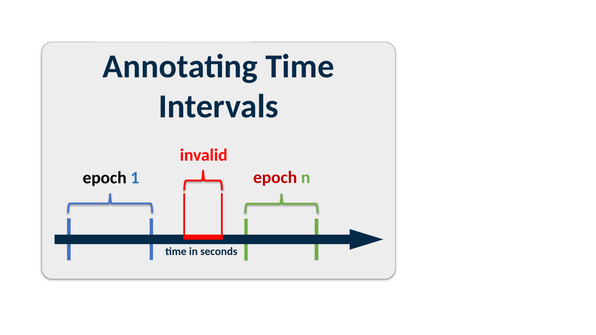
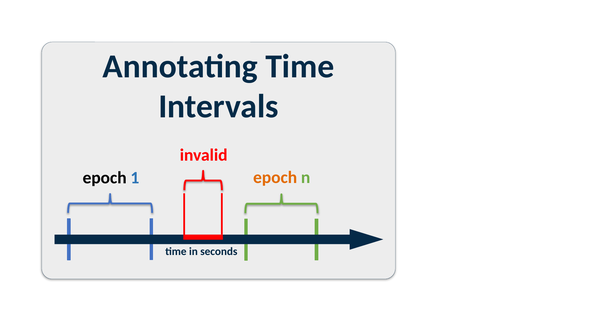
epoch colour: red -> orange (275, 178)
